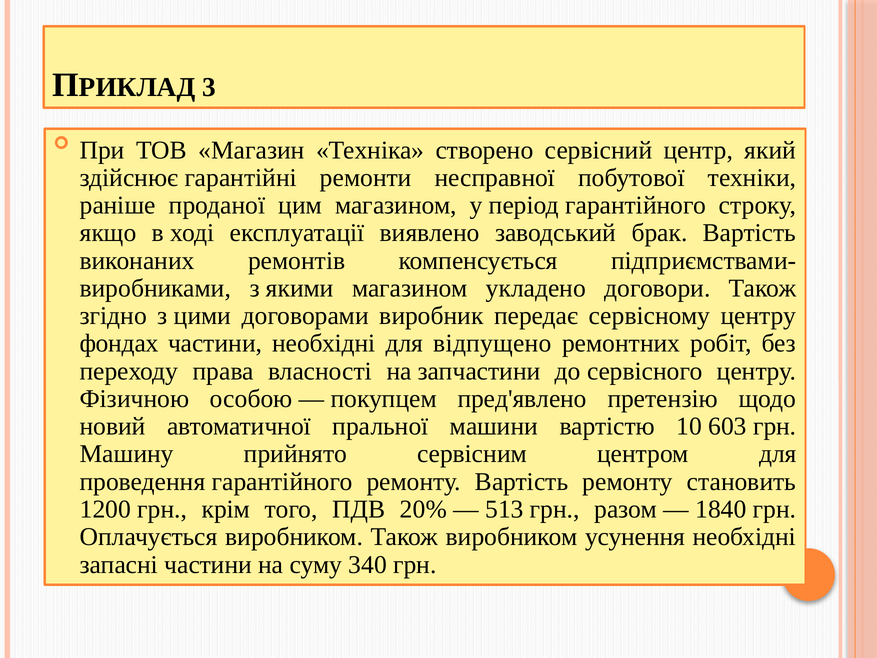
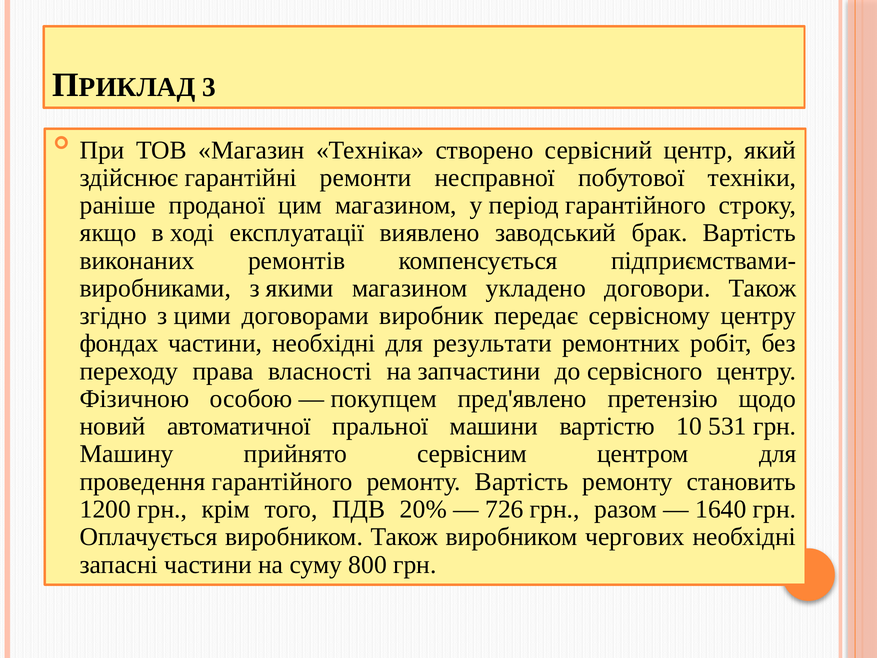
відпущено: відпущено -> результати (493, 343)
603: 603 -> 531 (728, 426)
513: 513 -> 726 (504, 509)
1840: 1840 -> 1640 (721, 509)
усунення: усунення -> чергових (635, 537)
340: 340 -> 800 (368, 564)
